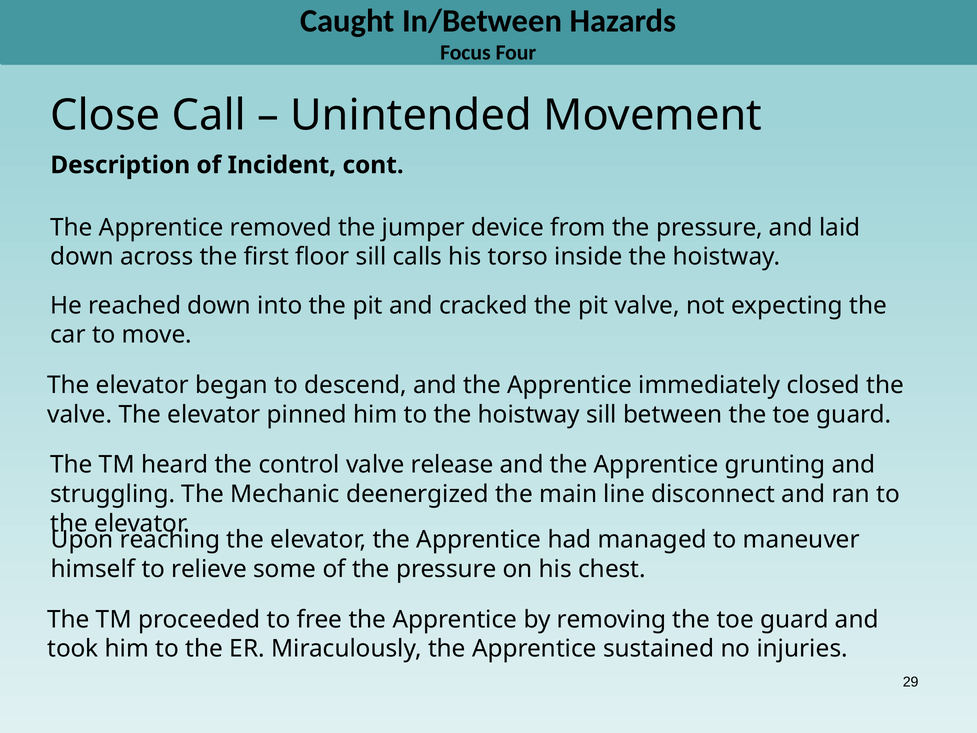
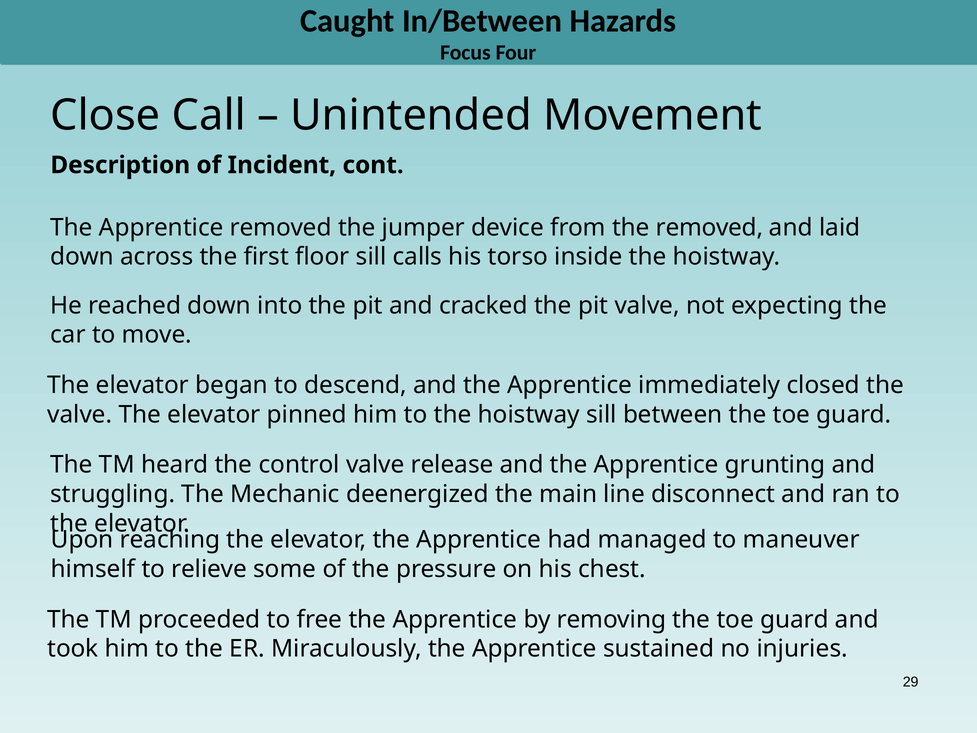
from the pressure: pressure -> removed (709, 227)
